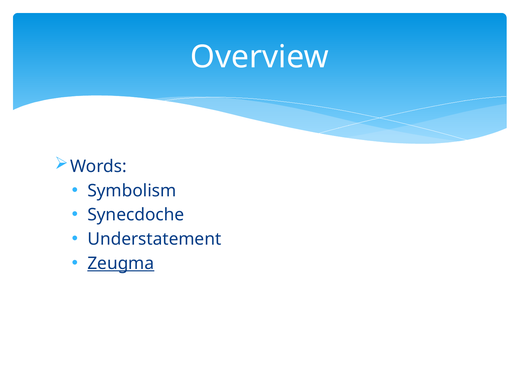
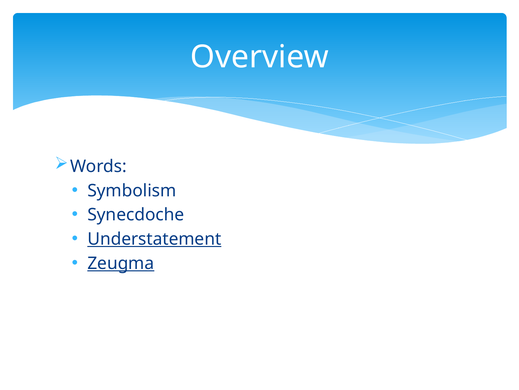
Understatement underline: none -> present (154, 239)
